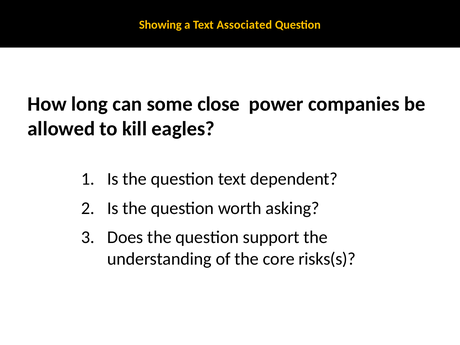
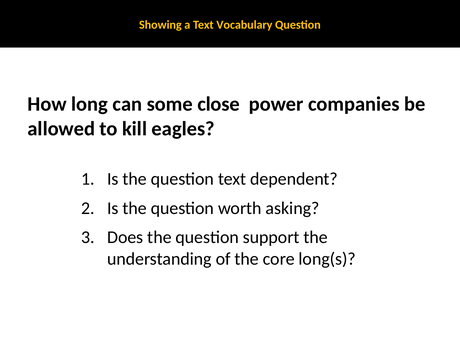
Associated: Associated -> Vocabulary (244, 25)
risks(s: risks(s -> long(s (327, 259)
